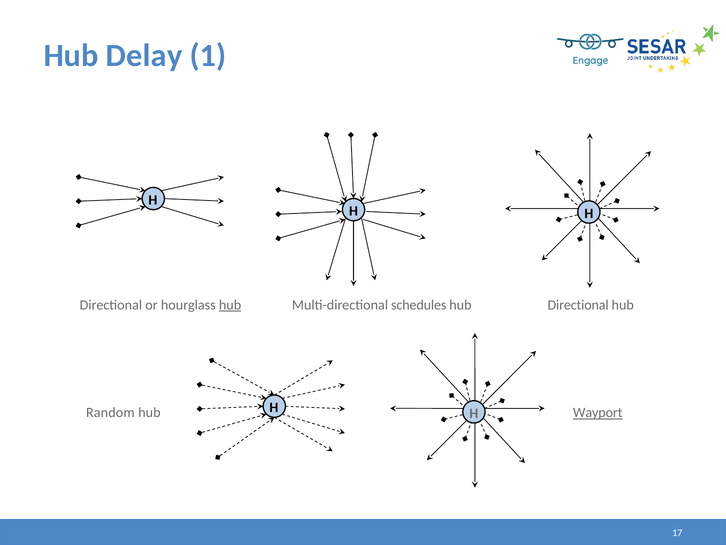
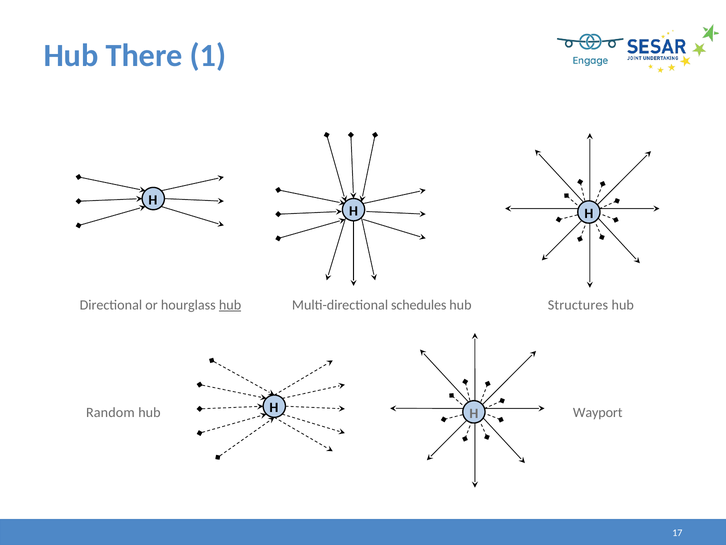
Delay: Delay -> There (144, 55)
hub Directional: Directional -> Structures (578, 305)
Wayport underline: present -> none (598, 412)
